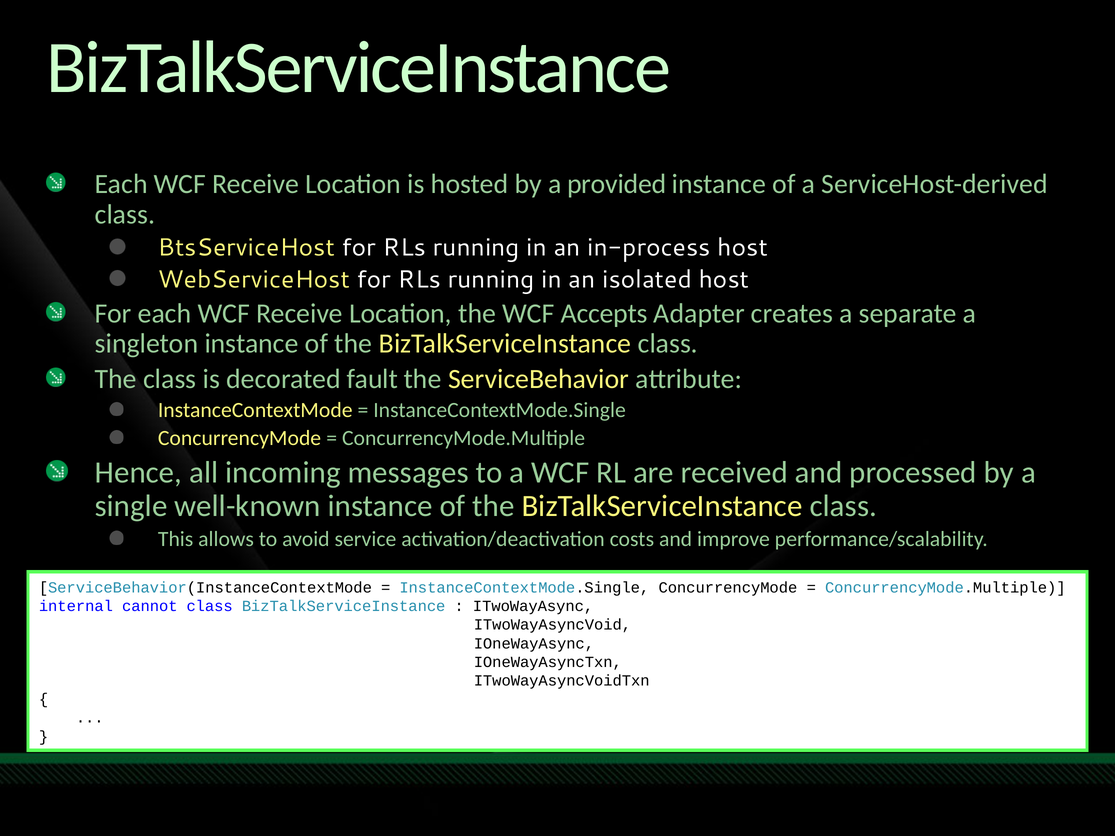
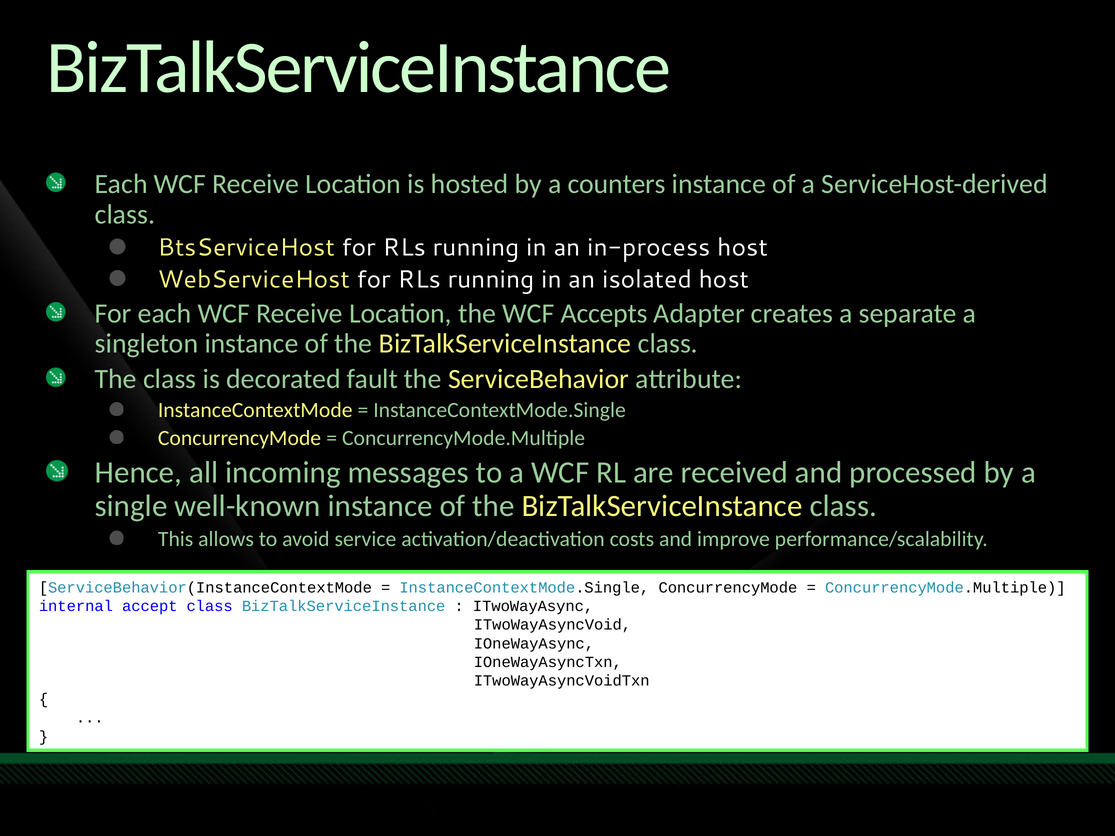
provided: provided -> counters (617, 184)
cannot: cannot -> accept (150, 606)
